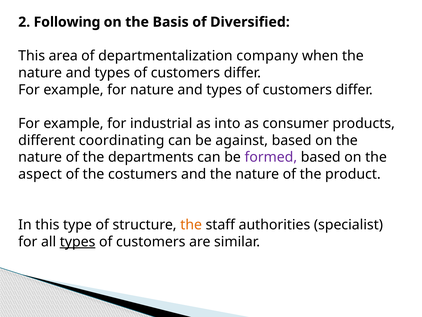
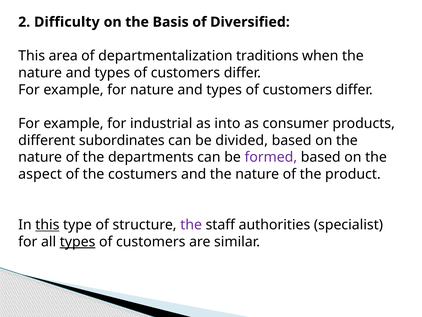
Following: Following -> Difficulty (67, 22)
company: company -> traditions (267, 56)
coordinating: coordinating -> subordinates (122, 140)
against: against -> divided (242, 140)
this underline: none -> present (47, 225)
the colour: orange -> purple (191, 225)
